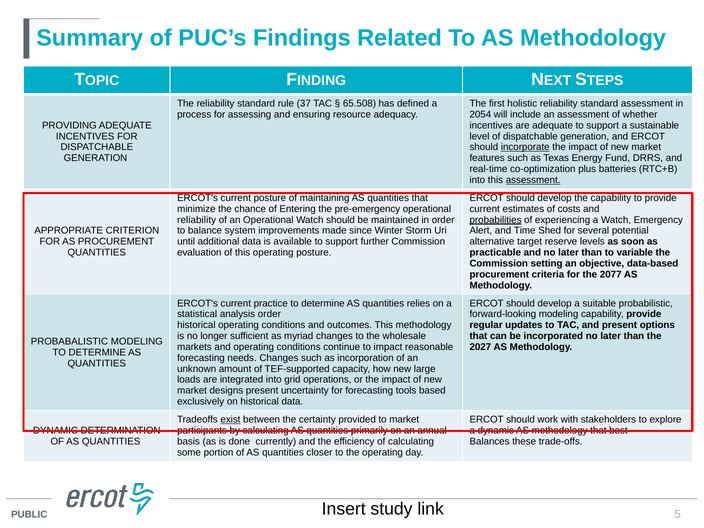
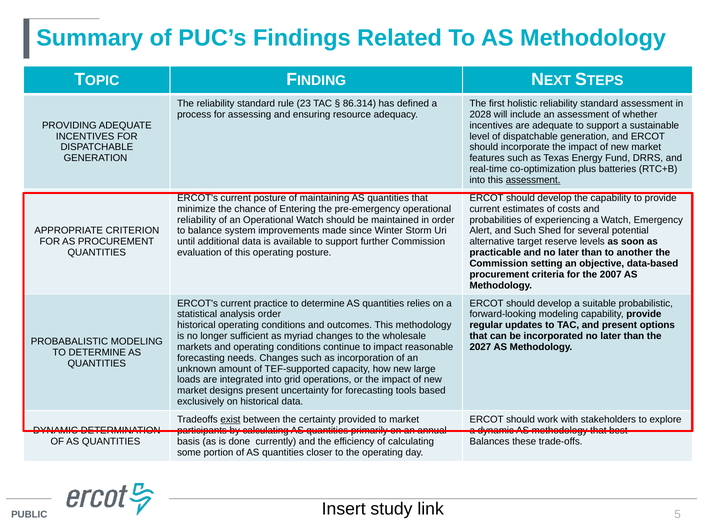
37: 37 -> 23 (304, 104)
65.508: 65.508 -> 86.314 (359, 104)
2054: 2054 -> 2028 (480, 114)
incorporate underline: present -> none (525, 147)
probabilities underline: present -> none (496, 220)
and Time: Time -> Such (525, 231)
variable: variable -> another (635, 253)
2077: 2077 -> 2007 (611, 274)
